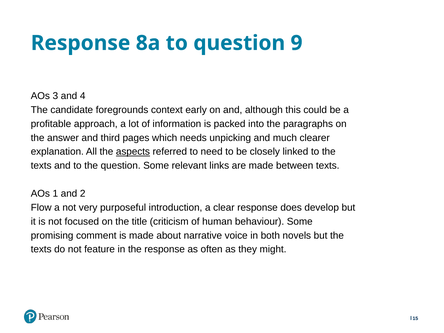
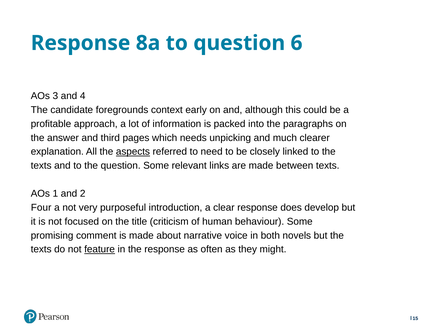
9: 9 -> 6 (297, 43)
Flow: Flow -> Four (41, 208)
feature underline: none -> present (100, 249)
